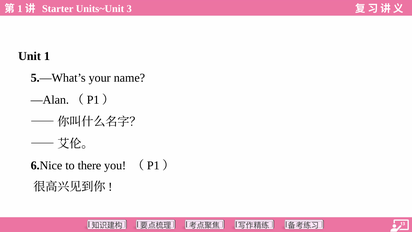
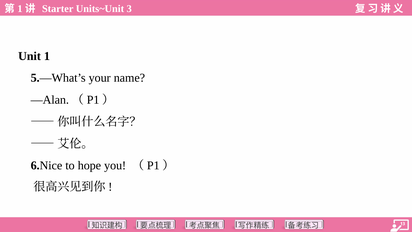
there: there -> hope (89, 165)
